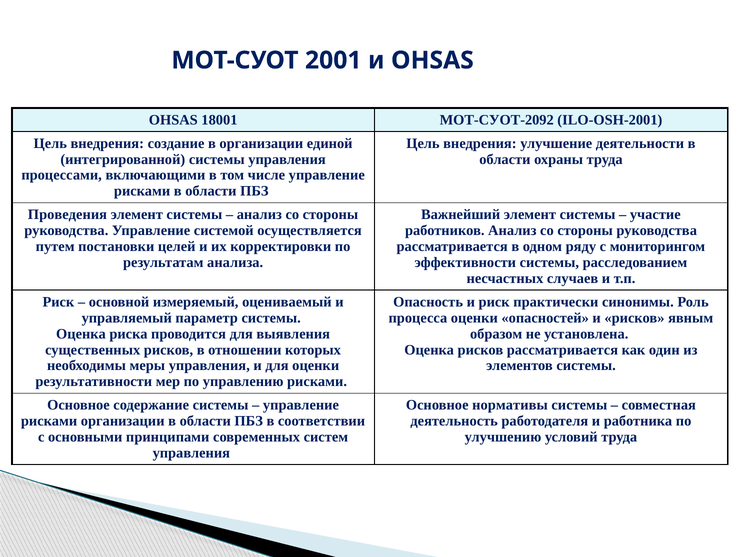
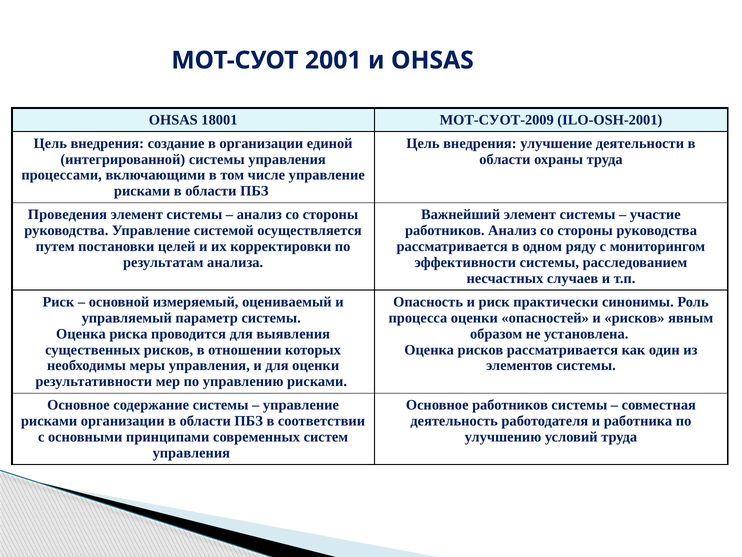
МОТ-СУОТ-2092: МОТ-СУОТ-2092 -> МОТ-СУОТ-2009 (497, 120)
Основное нормативы: нормативы -> работников (510, 405)
